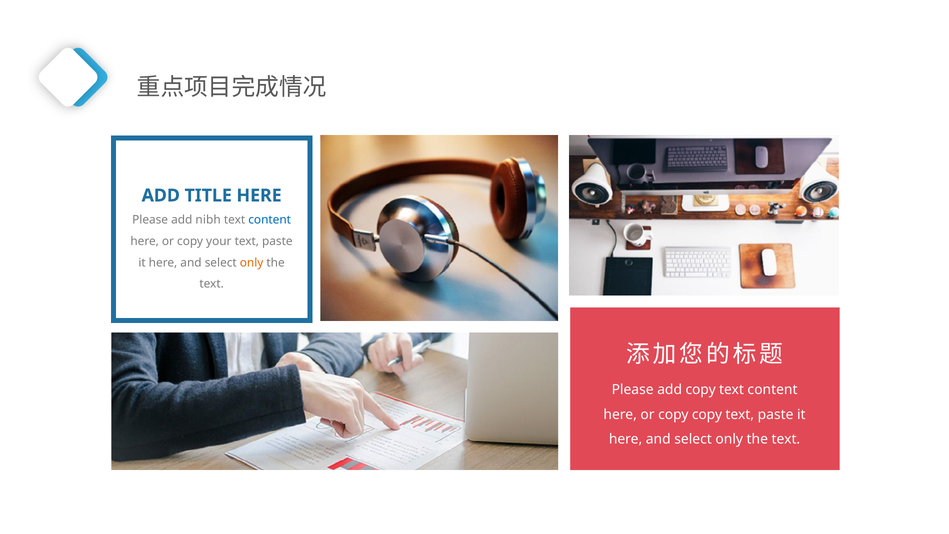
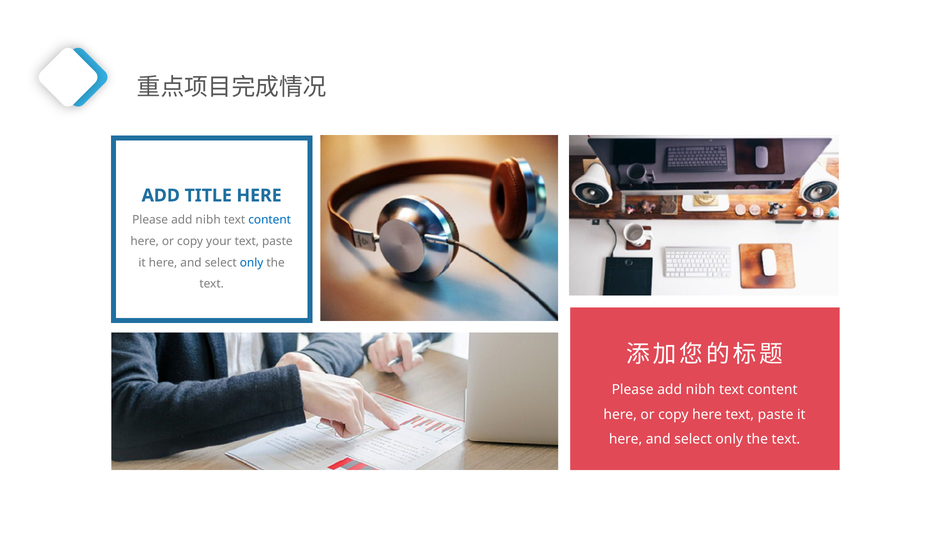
only colour: orange -> blue (252, 263)
copy: copy -> nibh (701, 389)
copy copy: copy -> here (707, 414)
